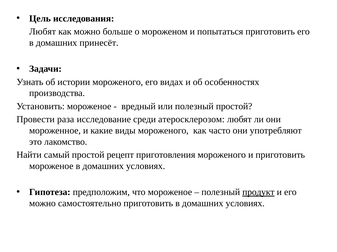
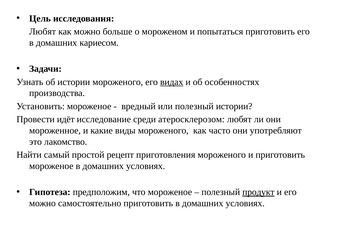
принесёт: принесёт -> кариесом (99, 43)
видах underline: none -> present (172, 82)
полезный простой: простой -> истории (234, 107)
раза: раза -> идёт (66, 120)
